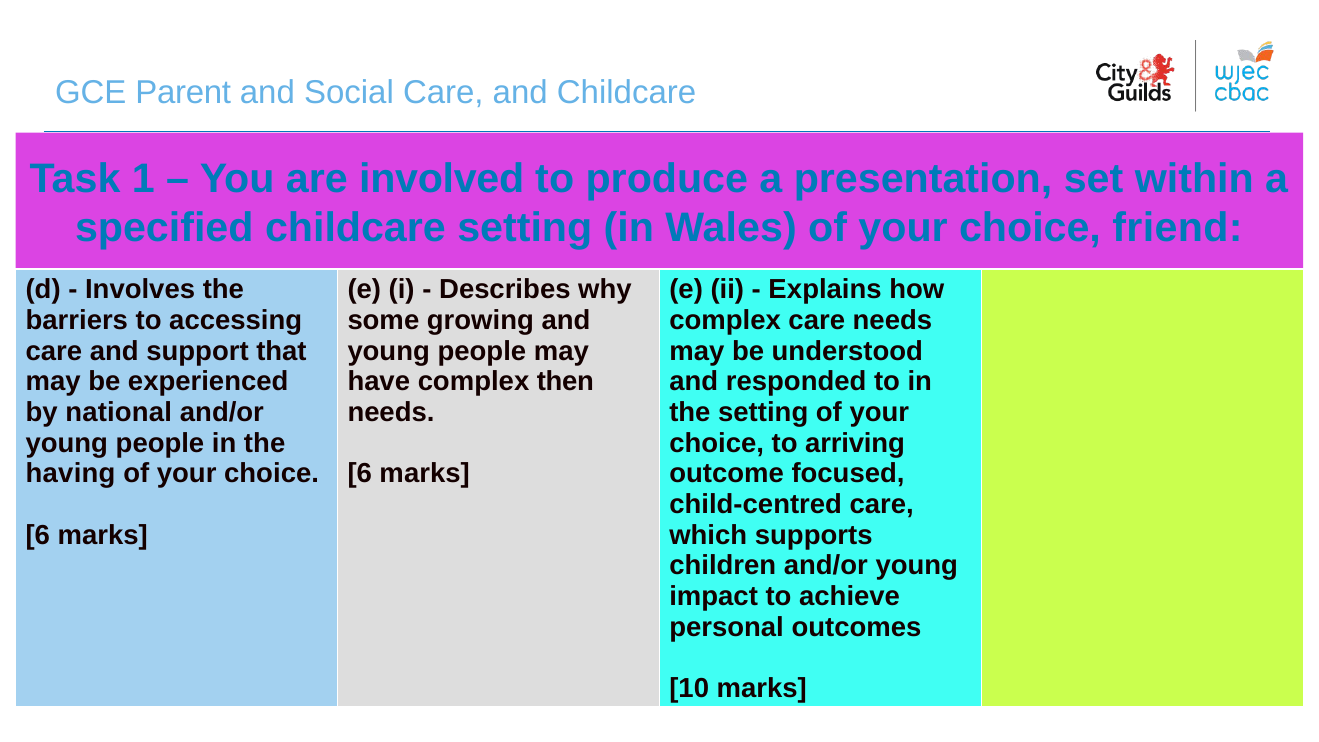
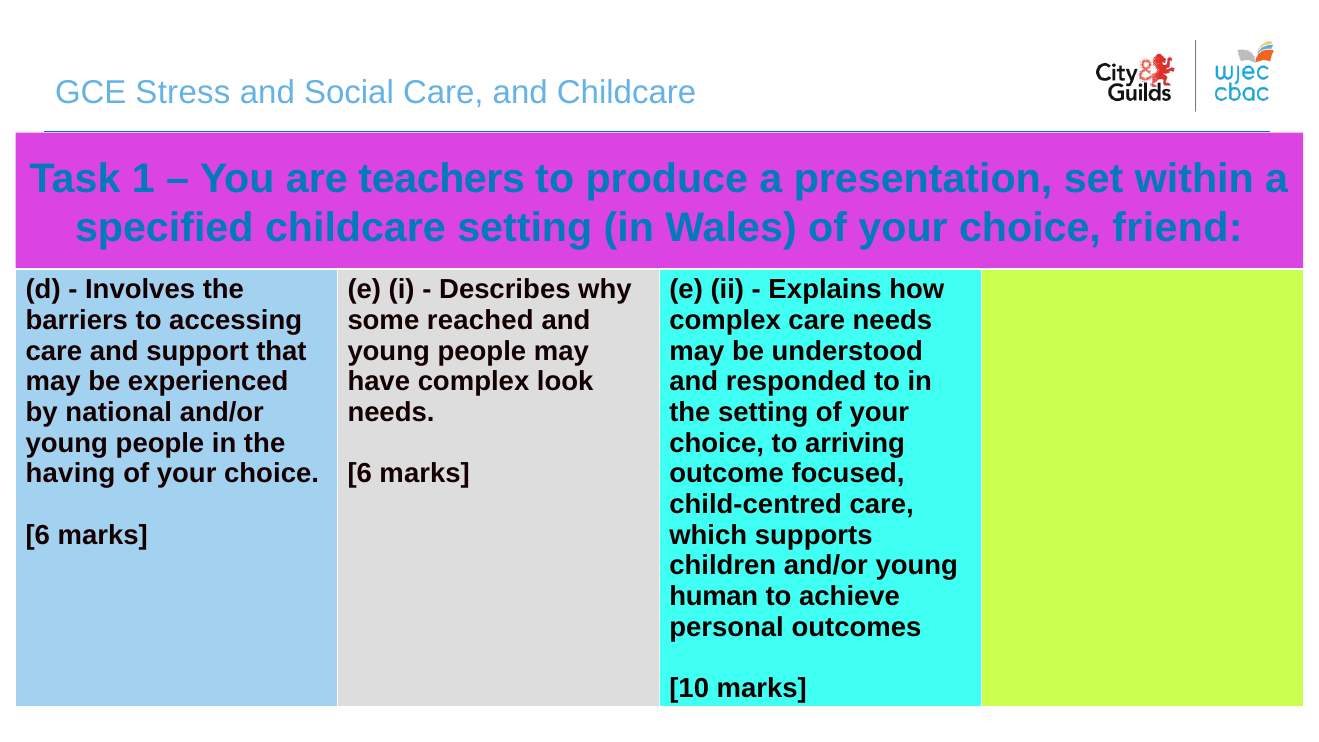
Parent: Parent -> Stress (183, 93)
involved: involved -> teachers (442, 178)
growing: growing -> reached (480, 320)
then: then -> look (565, 382)
impact: impact -> human (714, 596)
